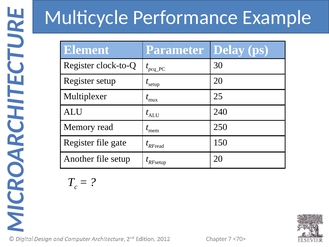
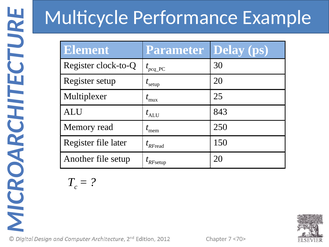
240: 240 -> 843 (220, 112)
gate: gate -> later (119, 142)
